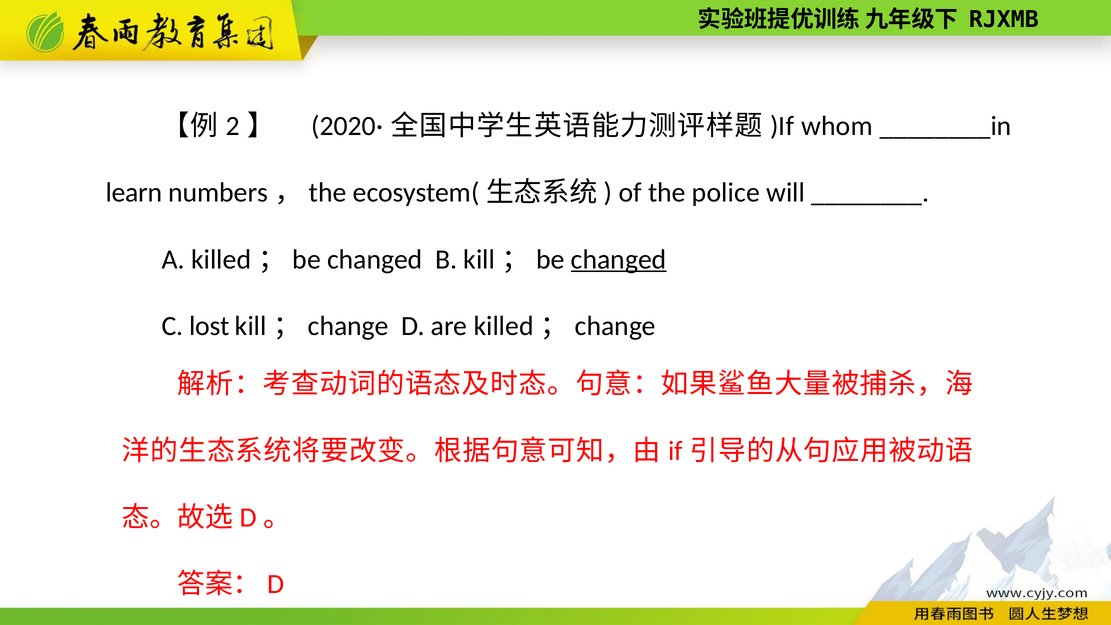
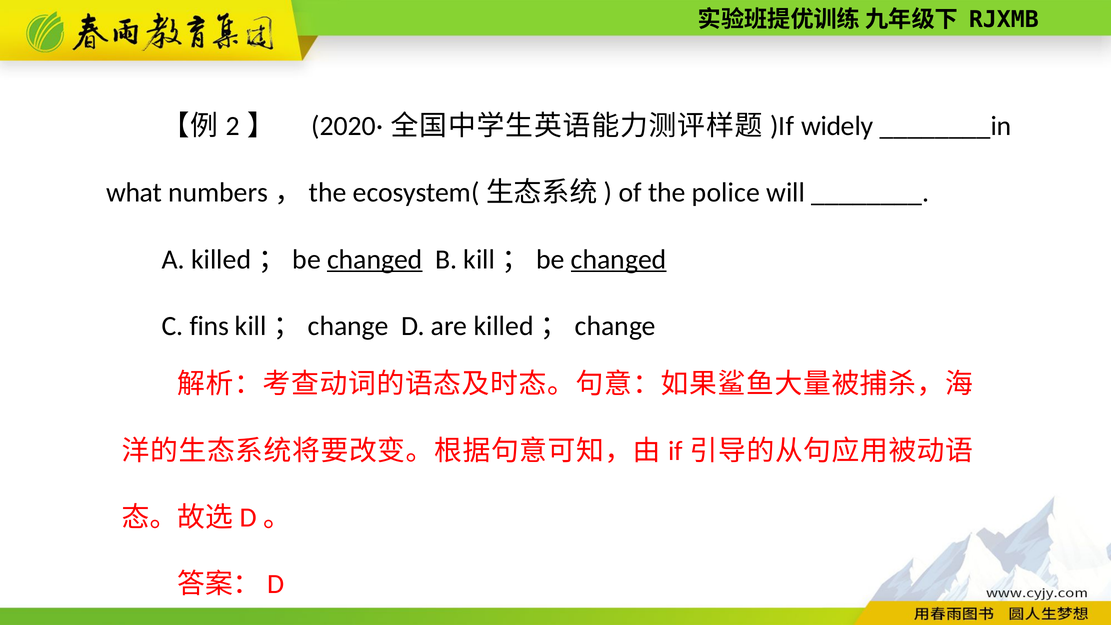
whom: whom -> widely (837, 126)
learn: learn -> what (134, 193)
changed underline: none -> present (375, 259)
lost: lost -> fins (209, 326)
